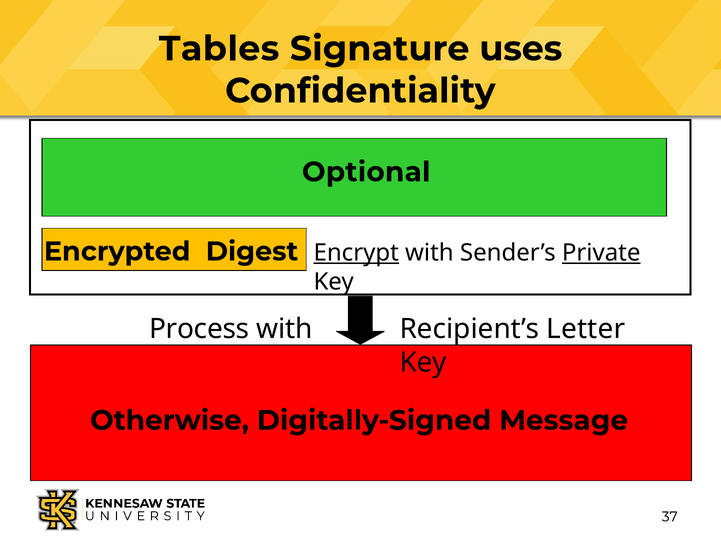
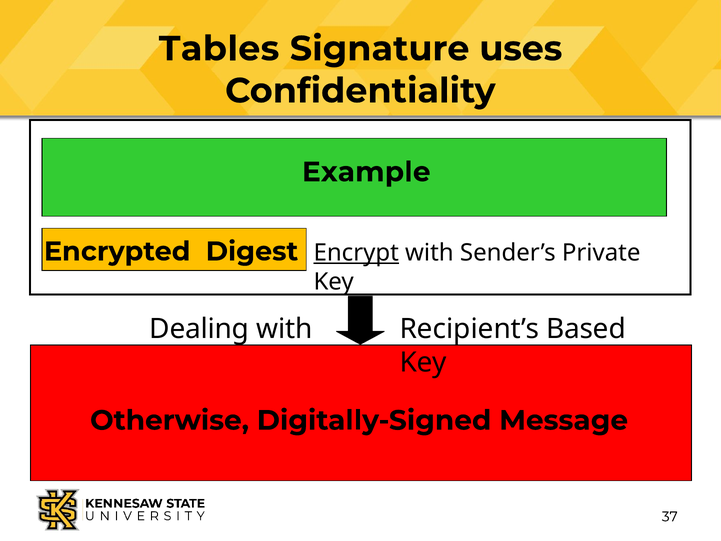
Optional: Optional -> Example (366, 172)
Private underline: present -> none (601, 253)
Process: Process -> Dealing (199, 329)
Letter: Letter -> Based (586, 329)
